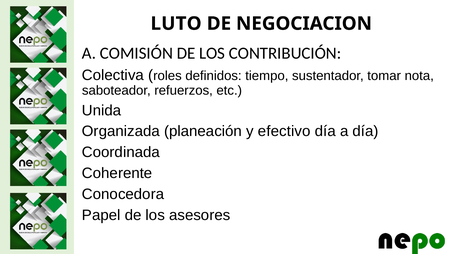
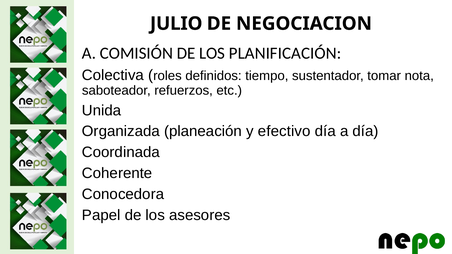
LUTO: LUTO -> JULIO (176, 24)
CONTRIBUCIÓN: CONTRIBUCIÓN -> PLANIFICACIÓN (285, 53)
